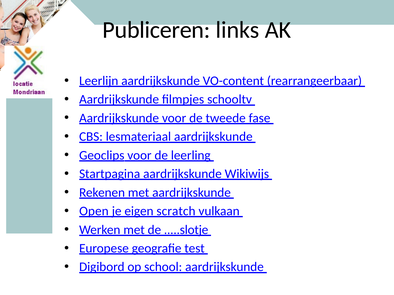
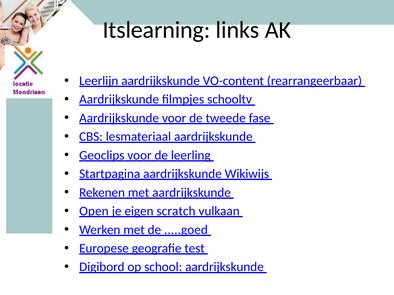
Publiceren: Publiceren -> Itslearning (156, 30)
.....slotje: .....slotje -> .....goed (186, 230)
